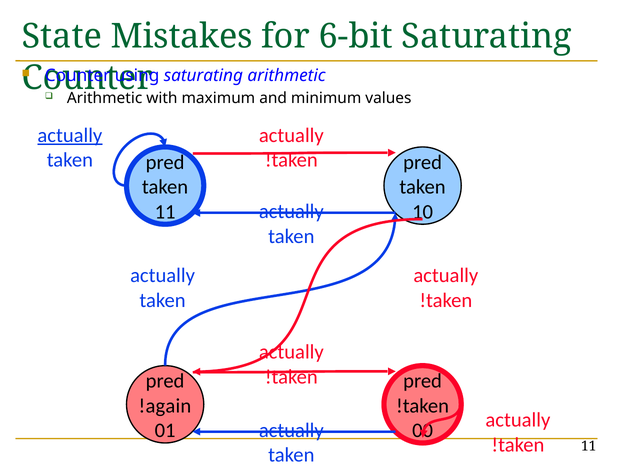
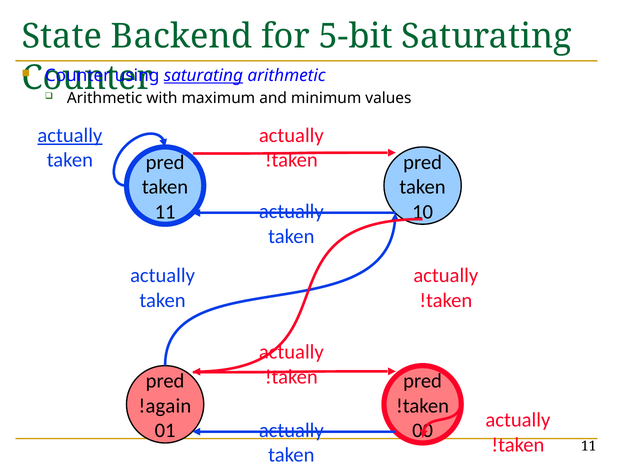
Mistakes: Mistakes -> Backend (182, 36)
6-bit: 6-bit -> 5-bit (356, 36)
saturating underline: none -> present (203, 76)
